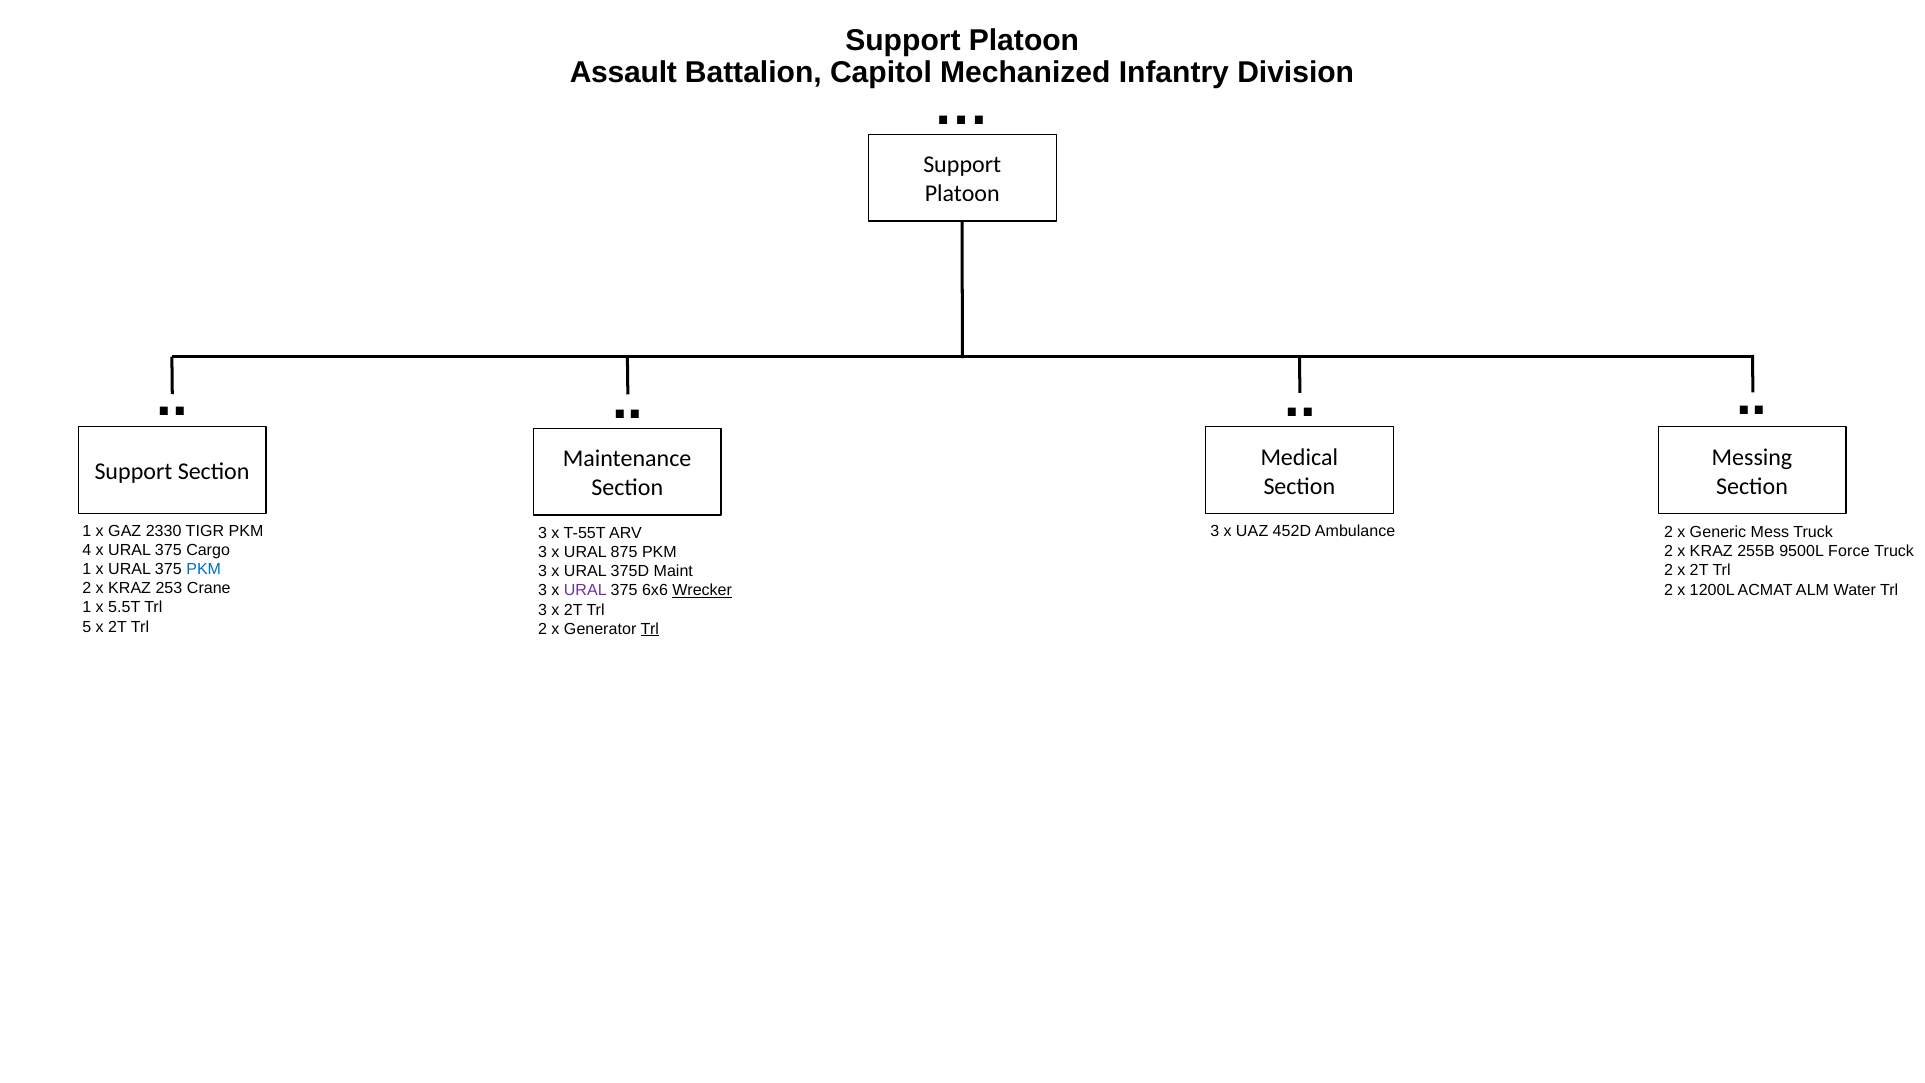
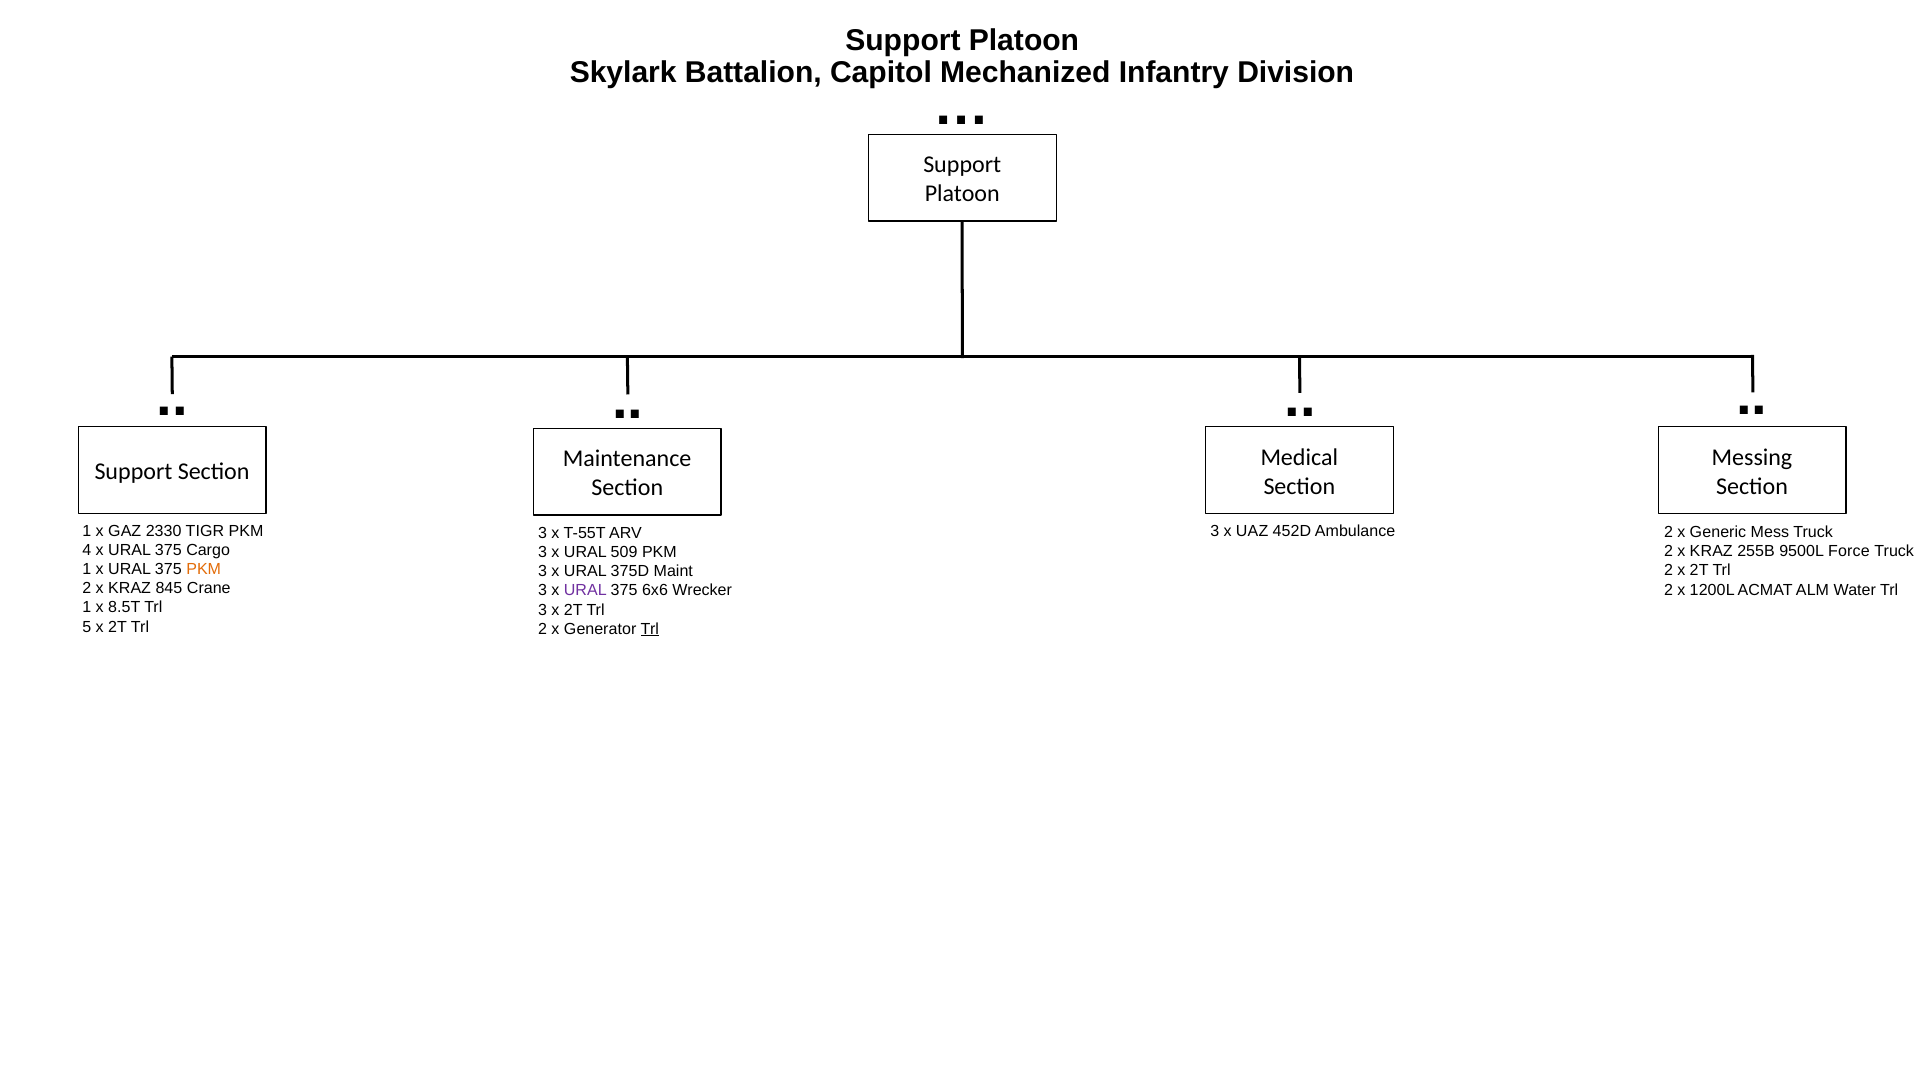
Assault: Assault -> Skylark (623, 73)
875: 875 -> 509 (624, 552)
PKM colour: blue -> orange (204, 569)
253: 253 -> 845 (169, 588)
Wrecker underline: present -> none (702, 591)
5.5T: 5.5T -> 8.5T (124, 608)
